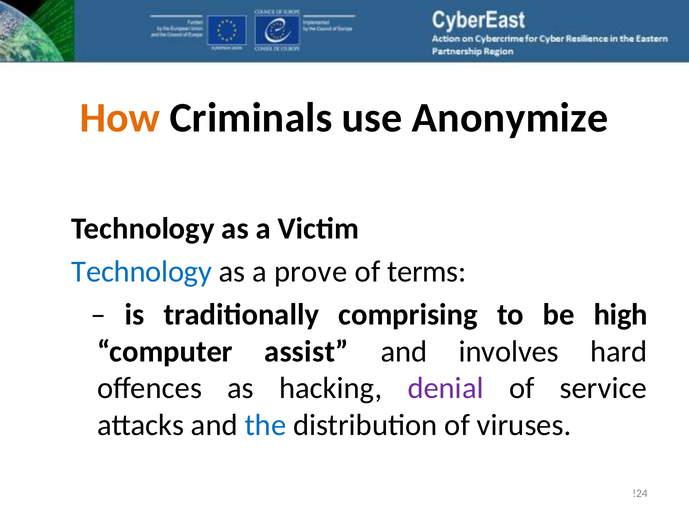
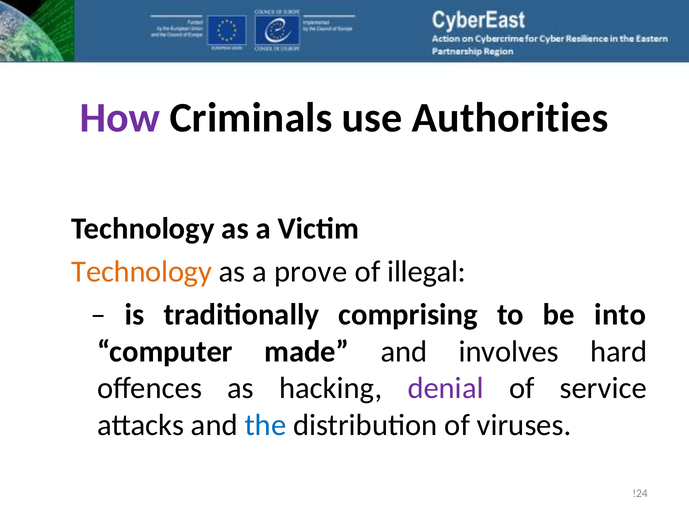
How colour: orange -> purple (120, 118)
Anonymize: Anonymize -> Authorities (510, 118)
Technology colour: blue -> orange (142, 272)
terms: terms -> illegal (427, 272)
high: high -> into (620, 314)
assist: assist -> made (307, 351)
